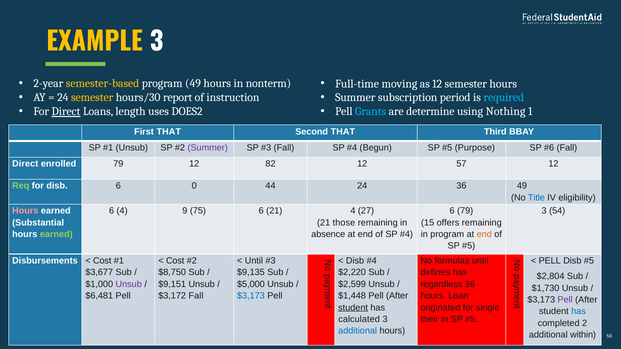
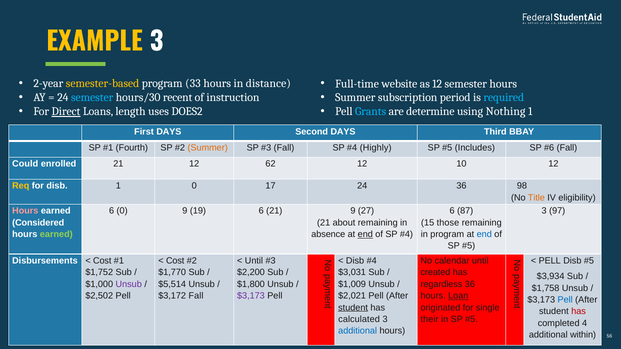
program 49: 49 -> 33 (193, 84)
nonterm: nonterm -> distance (268, 84)
moving: moving -> website (399, 84)
semester colour: yellow -> light blue (92, 98)
report: report -> recent (178, 98)
First THAT: THAT -> DAYS (169, 132)
Second THAT: THAT -> DAYS (343, 132)
Unsub: Unsub -> Fourth (132, 148)
Summer colour: purple -> orange (208, 148)
Begun: Begun -> Highly (376, 148)
Purpose: Purpose -> Includes (475, 148)
Direct: Direct -> Could (25, 164)
enrolled 79: 79 -> 21 (118, 164)
82: 82 -> 62 (271, 164)
57: 57 -> 10 (461, 164)
Req colour: light green -> yellow (21, 186)
disb 6: 6 -> 1 (118, 186)
44: 44 -> 17 (271, 186)
36 49: 49 -> 98 (522, 186)
Title colour: blue -> orange (536, 198)
6 4: 4 -> 0 (122, 211)
75: 75 -> 19 (198, 211)
21 4: 4 -> 9 (353, 211)
6 79: 79 -> 87 (465, 211)
54: 54 -> 97 (557, 211)
Substantial: Substantial -> Considered (38, 223)
those: those -> about (344, 223)
offers: offers -> those (448, 223)
end underline: none -> present (365, 234)
end colour: orange -> blue (484, 234)
formulas: formulas -> calendar (452, 261)
$3,677: $3,677 -> $1,752 (99, 273)
$8,750: $8,750 -> $1,770 (172, 273)
$9,135: $9,135 -> $2,200 (251, 273)
$2,220: $2,220 -> $3,031 (352, 273)
defines: defines -> created (435, 273)
$2,804: $2,804 -> $3,934 (551, 277)
$9,151: $9,151 -> $5,514 (172, 284)
$5,000: $5,000 -> $1,800 (251, 284)
$2,599: $2,599 -> $1,009 (352, 284)
$1,730: $1,730 -> $1,758 (546, 288)
$6,481: $6,481 -> $2,502 (99, 296)
$3,173 colour: blue -> purple (251, 296)
$1,448: $1,448 -> $2,021 (352, 296)
Loan underline: none -> present (458, 296)
Pell colour: purple -> blue (565, 300)
has colour: blue -> red (579, 312)
2: 2 -> 4 (585, 323)
